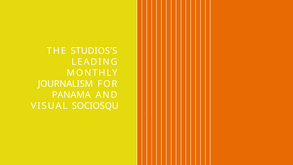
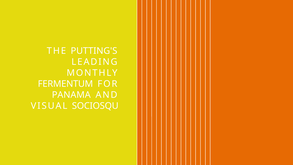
STUDIOS'S: STUDIOS'S -> PUTTING'S (94, 51)
JOURNALISM: JOURNALISM -> FERMENTUM (65, 84)
